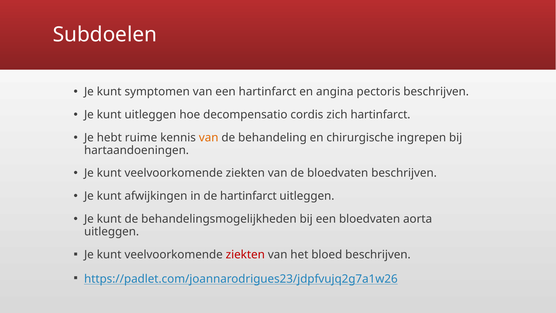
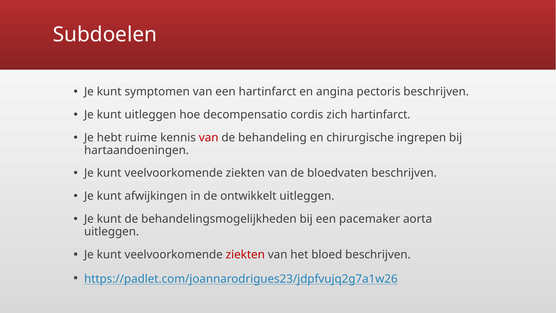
van colour: orange -> red (209, 138)
de hartinfarct: hartinfarct -> ontwikkelt (248, 196)
een bloedvaten: bloedvaten -> pacemaker (370, 219)
